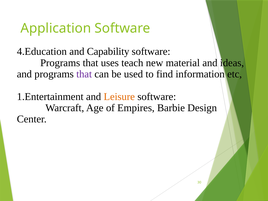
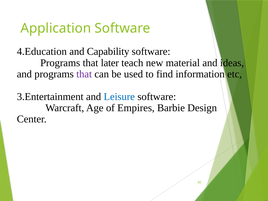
uses: uses -> later (110, 63)
1.Entertainment: 1.Entertainment -> 3.Entertainment (50, 97)
Leisure colour: orange -> blue (119, 97)
